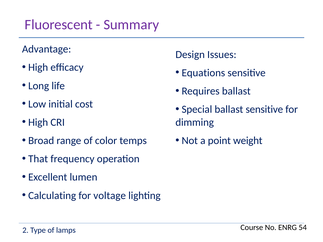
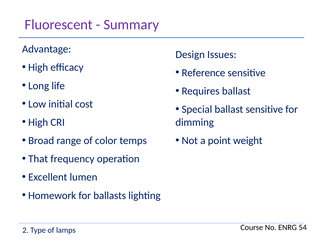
Equations: Equations -> Reference (203, 73)
Calculating: Calculating -> Homework (52, 196)
voltage: voltage -> ballasts (110, 196)
